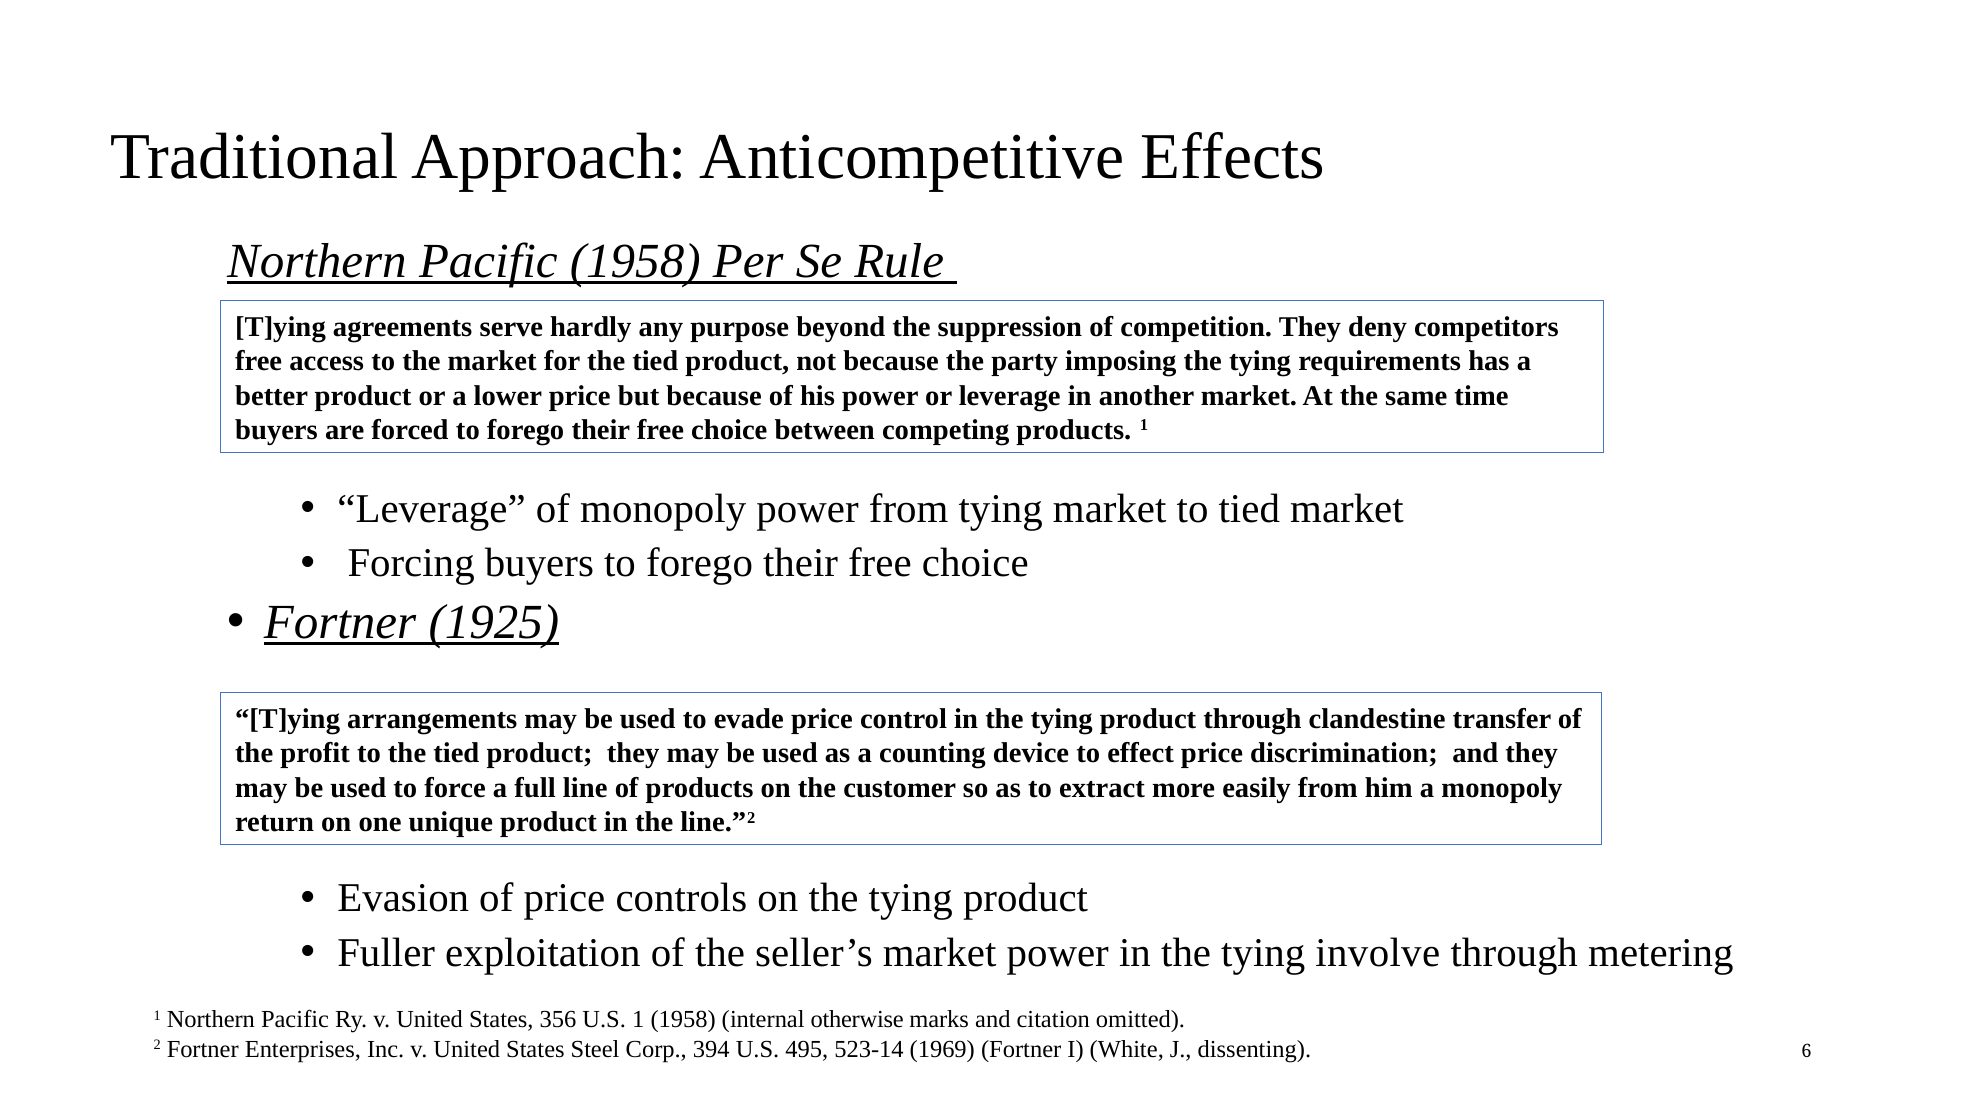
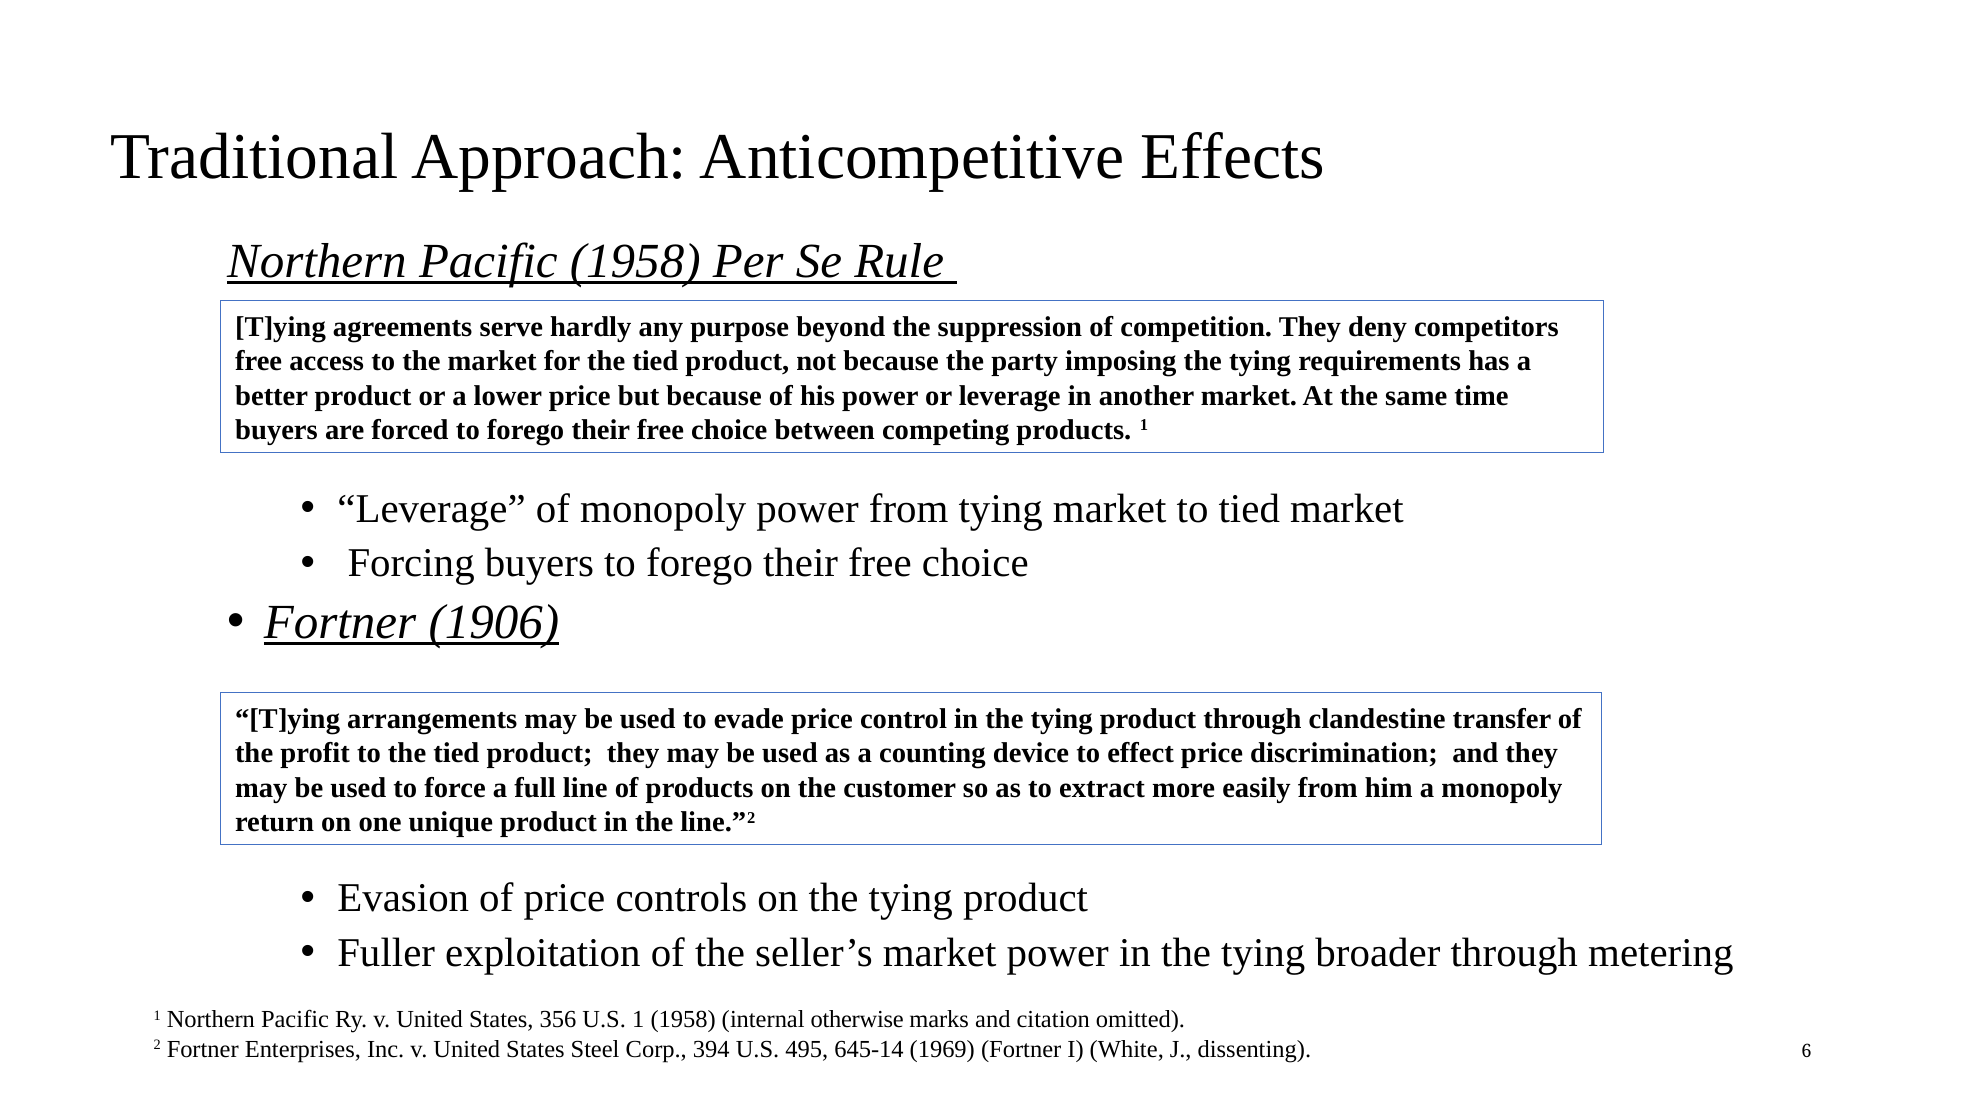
1925: 1925 -> 1906 (494, 622)
involve: involve -> broader (1378, 953)
523-14: 523-14 -> 645-14 (869, 1049)
